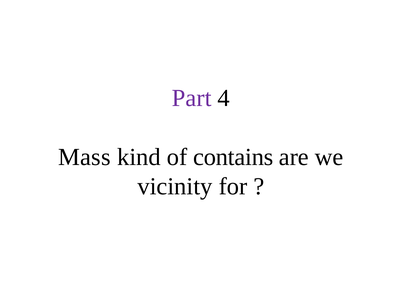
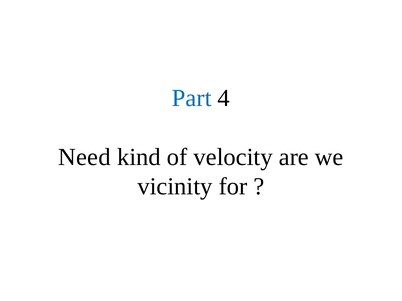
Part colour: purple -> blue (192, 98)
Mass: Mass -> Need (84, 157)
contains: contains -> velocity (233, 157)
